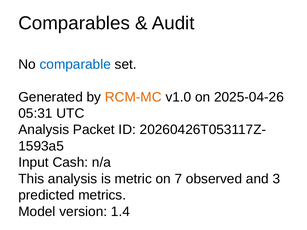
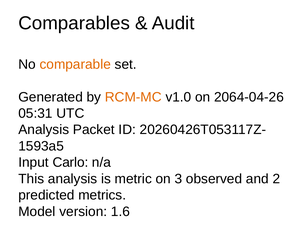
comparable colour: blue -> orange (75, 64)
2025-04-26: 2025-04-26 -> 2064-04-26 (249, 97)
Cash: Cash -> Carlo (70, 163)
7: 7 -> 3 (178, 179)
3: 3 -> 2 (276, 179)
1.4: 1.4 -> 1.6 (120, 212)
